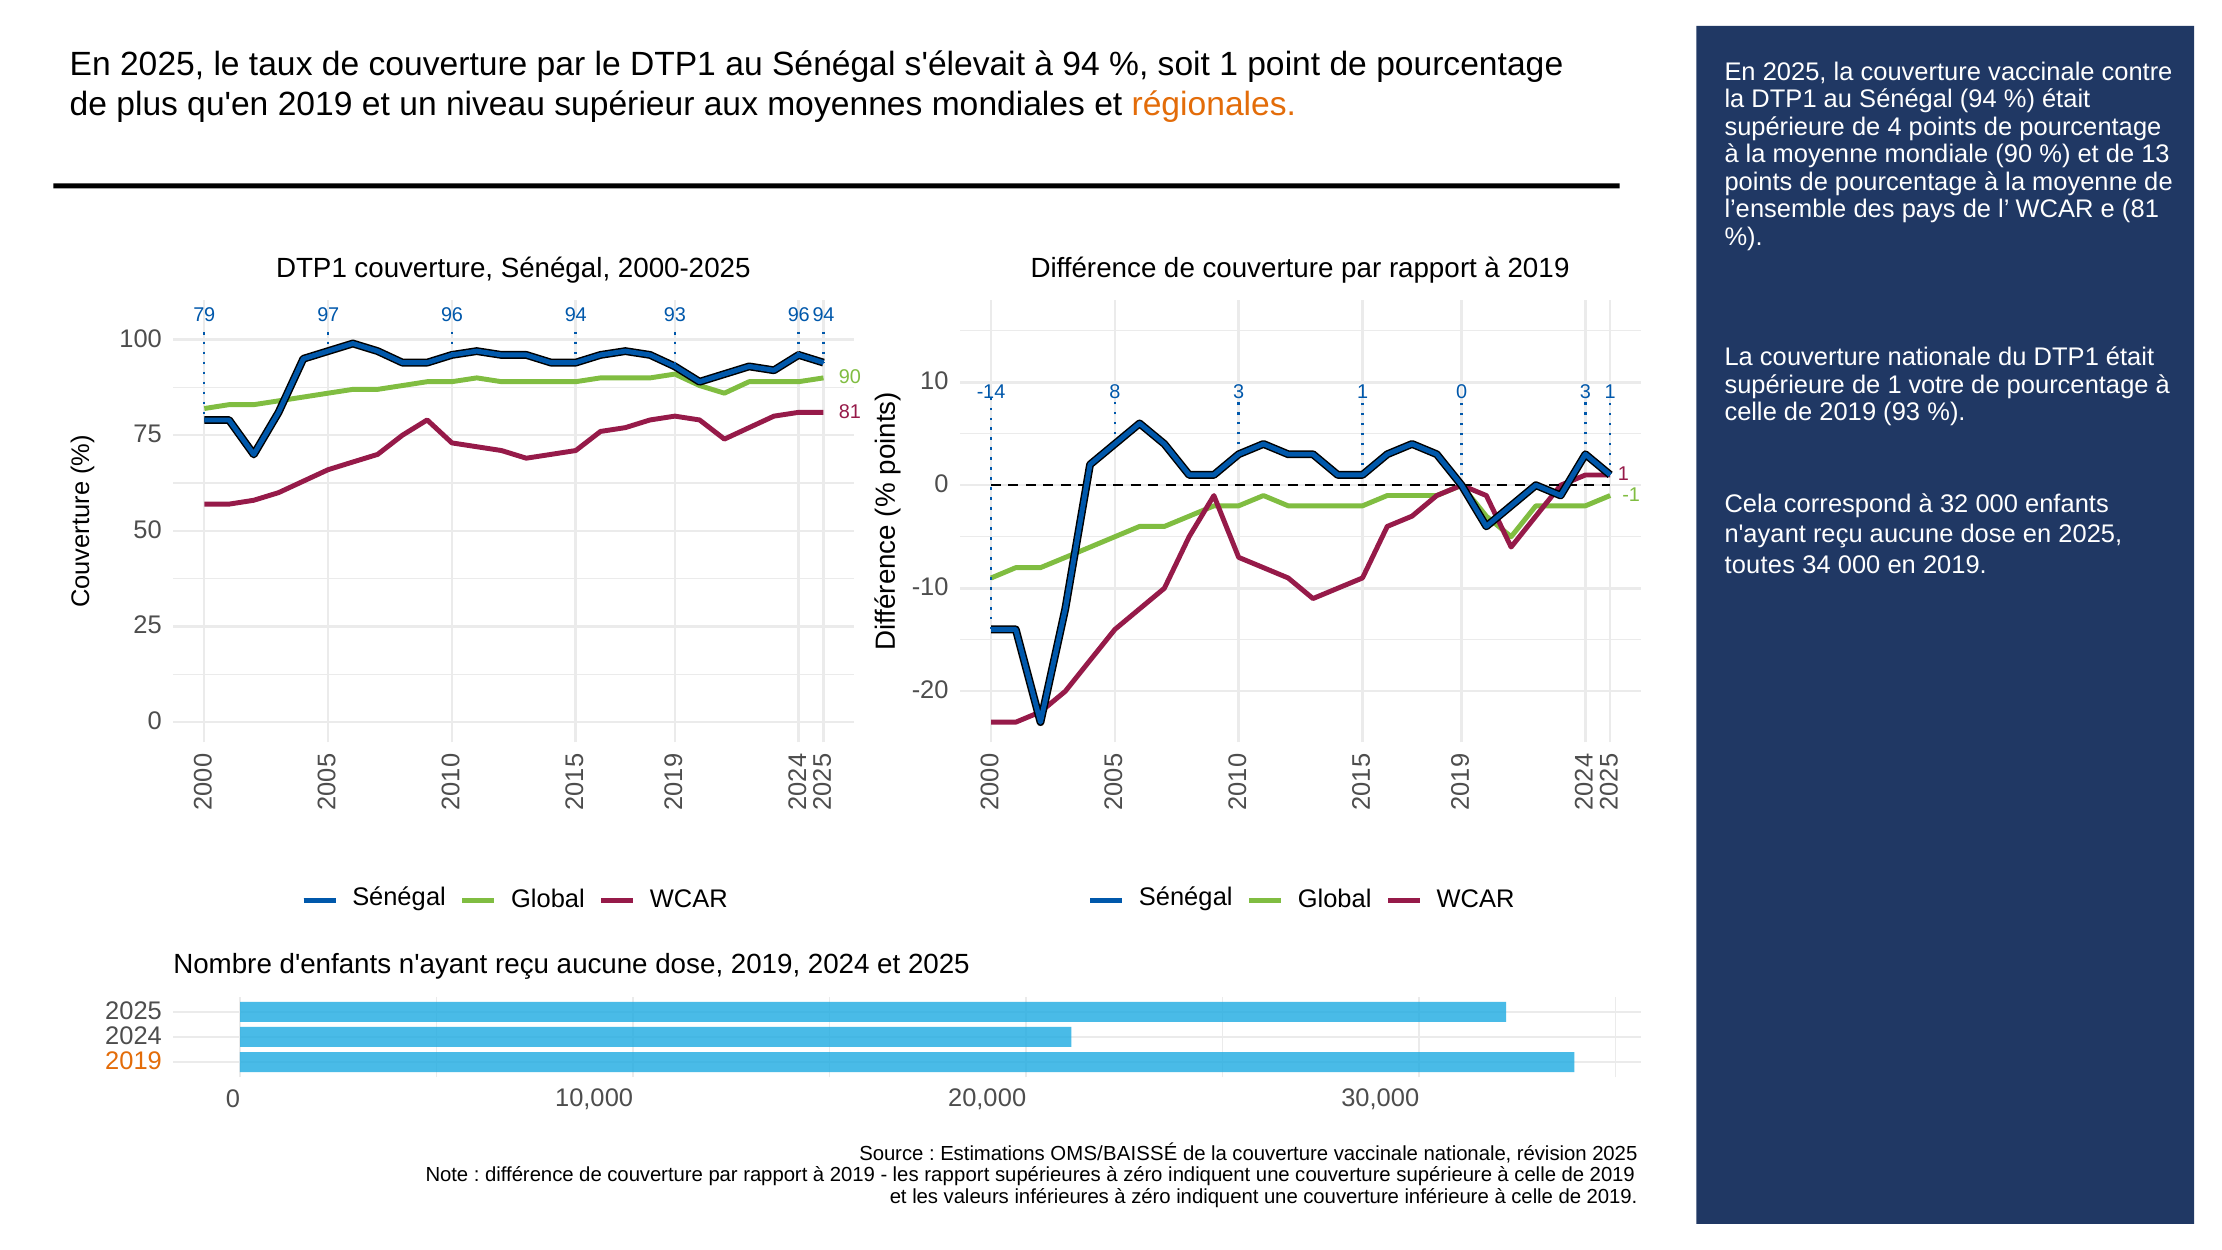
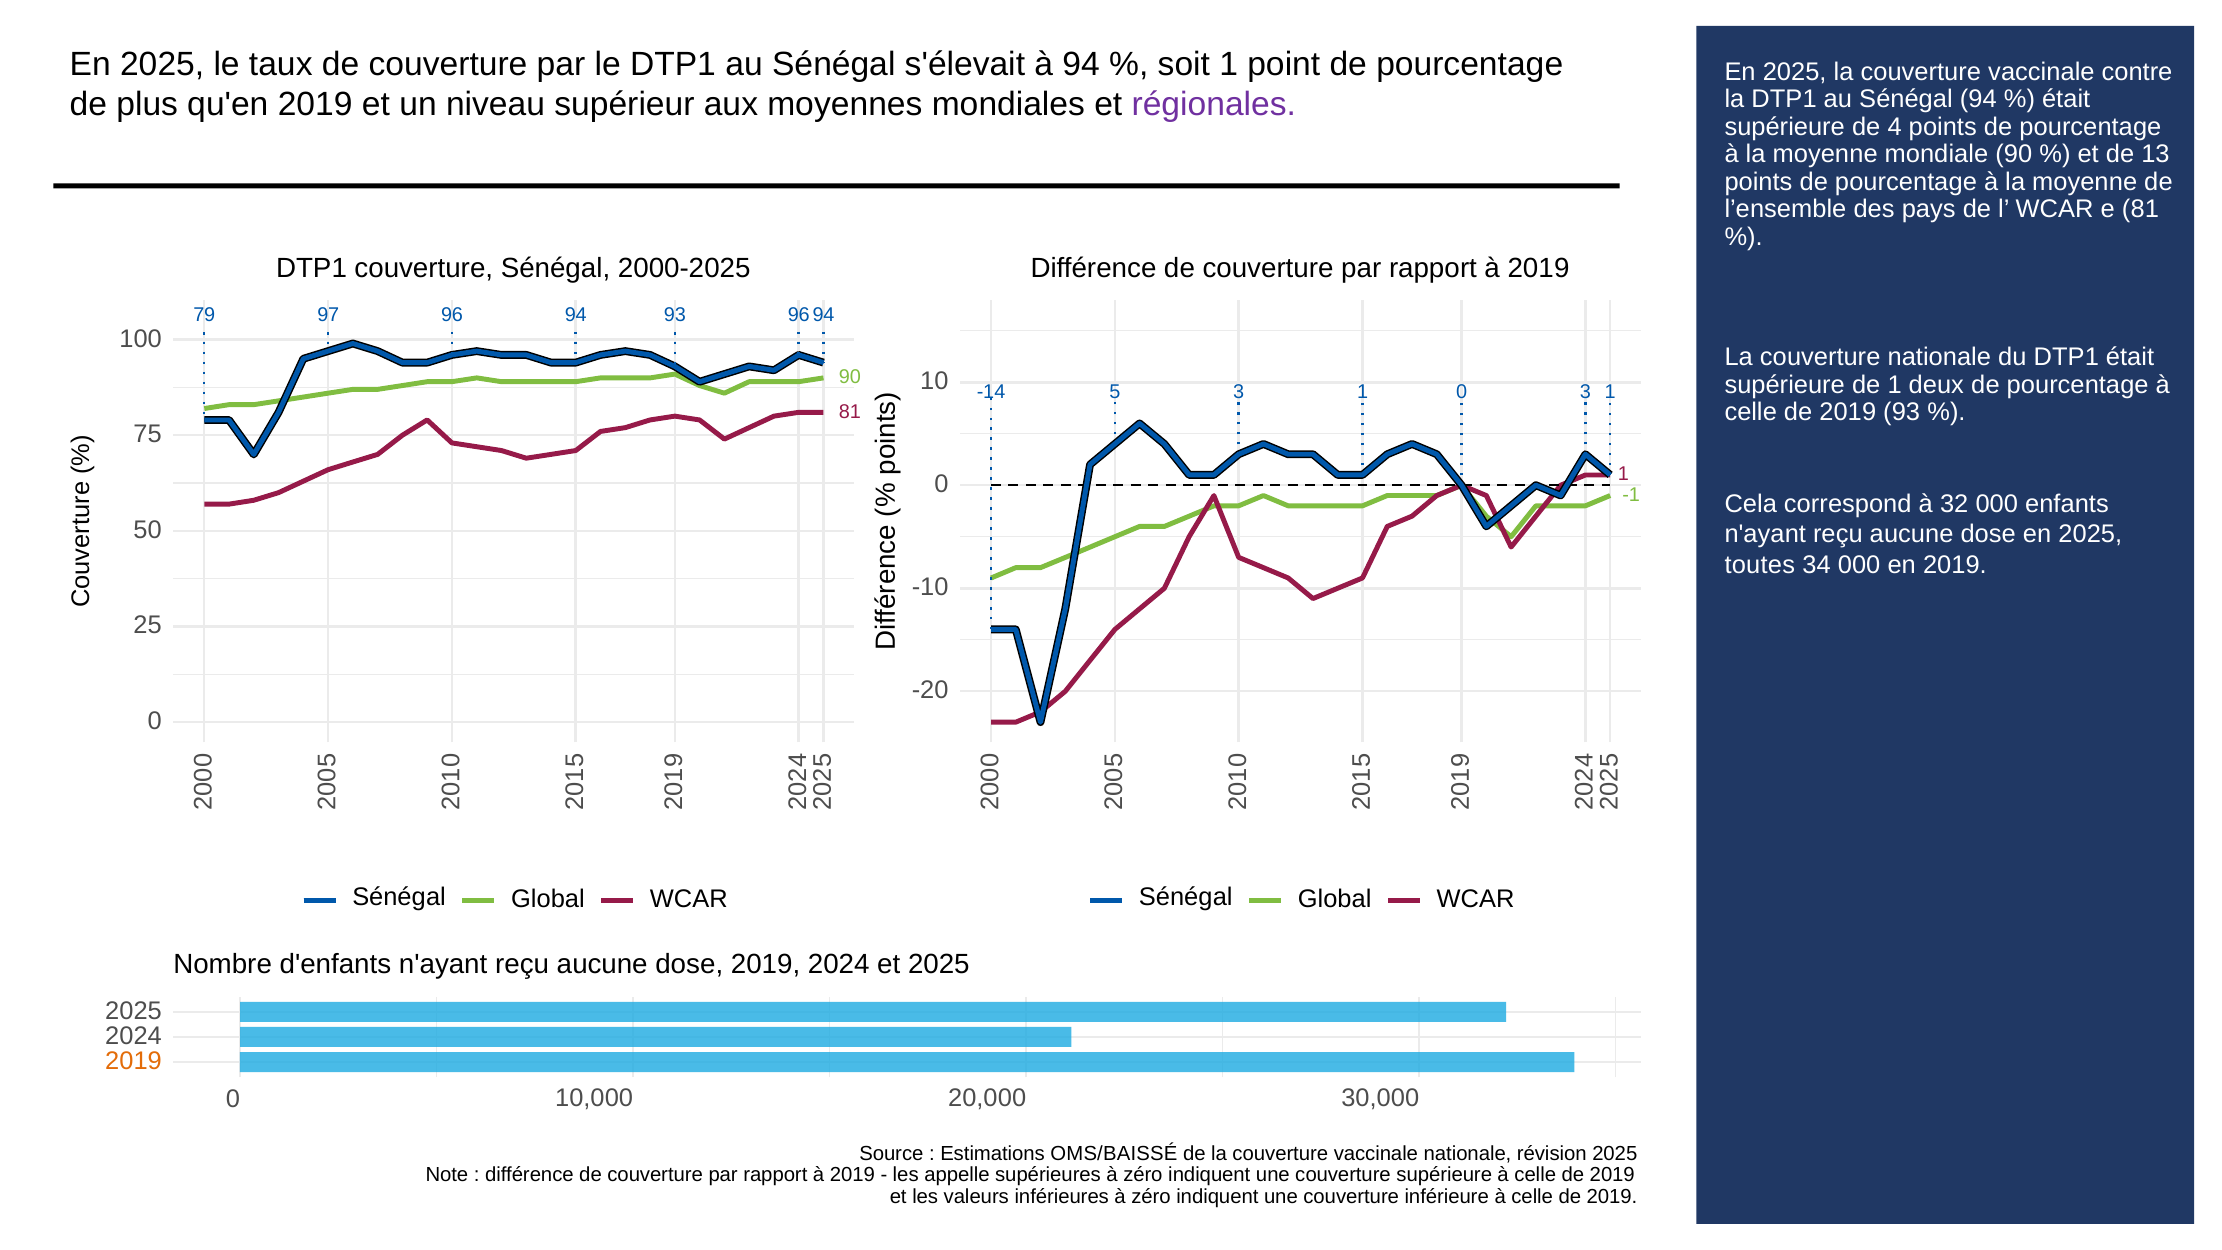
régionales colour: orange -> purple (1214, 104)
votre: votre -> deux (1936, 385)
-14 8: 8 -> 5 (1115, 392)
les rapport: rapport -> appelle (957, 1175)
